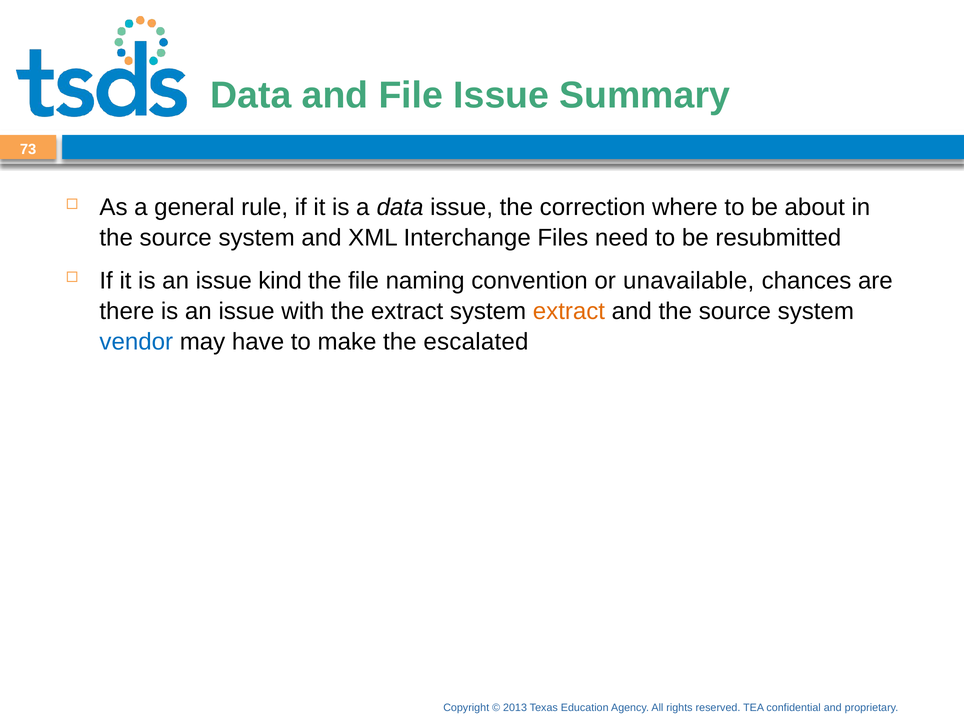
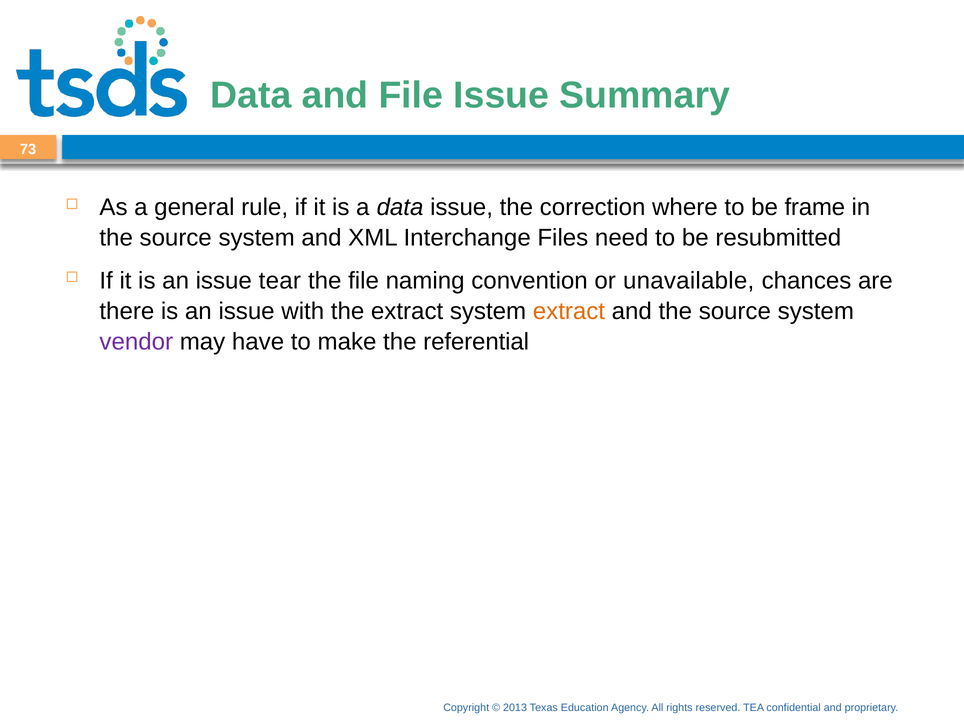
about: about -> frame (815, 207)
kind: kind -> tear (280, 281)
vendor colour: blue -> purple (136, 342)
escalated: escalated -> referential (476, 342)
